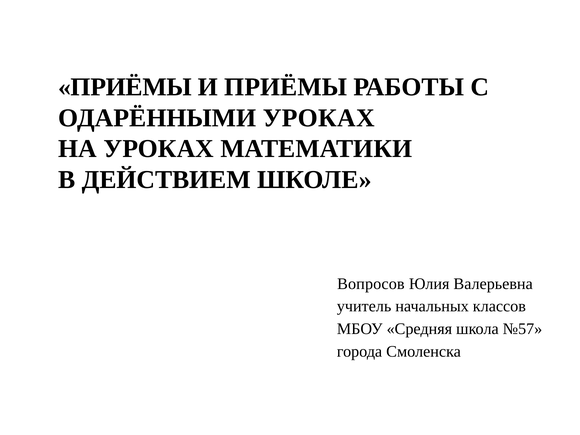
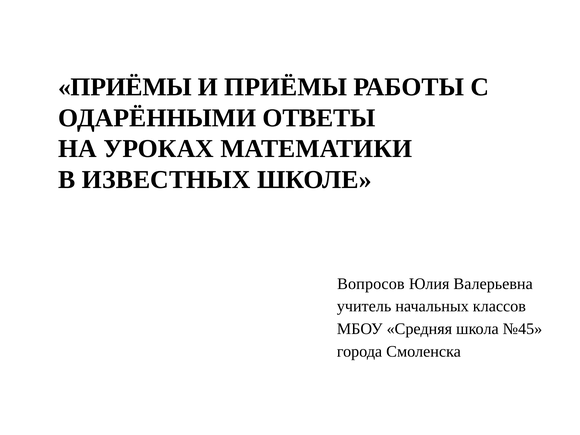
ОДАРЁННЫМИ УРОКАХ: УРОКАХ -> ОТВЕТЫ (319, 118)
ДЕЙСТВИЕМ: ДЕЙСТВИЕМ -> ИЗВЕСТНЫХ (166, 180)
№57: №57 -> №45 (522, 329)
